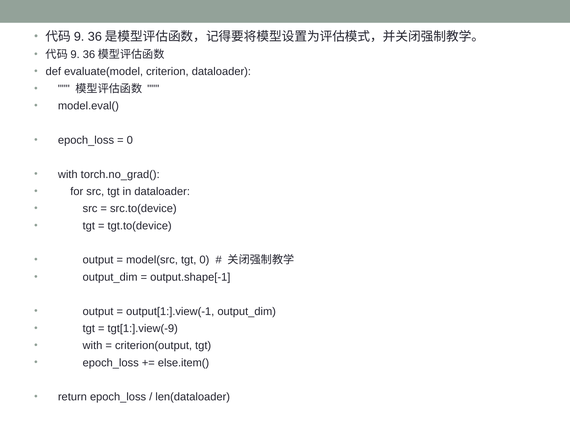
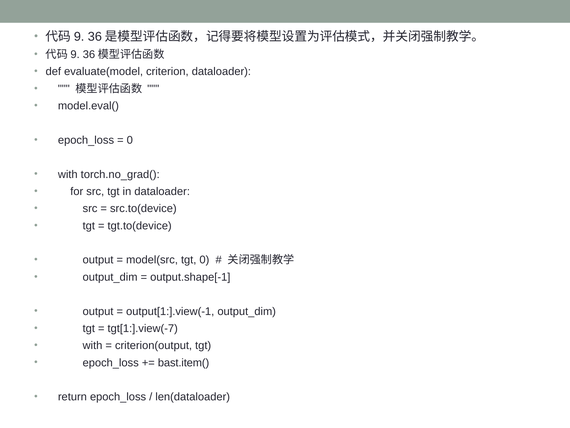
tgt[1:].view(-9: tgt[1:].view(-9 -> tgt[1:].view(-7 (143, 328)
else.item(: else.item( -> bast.item( (184, 362)
